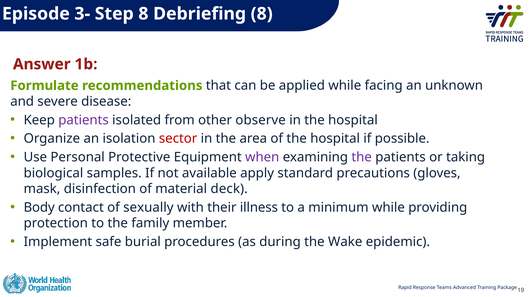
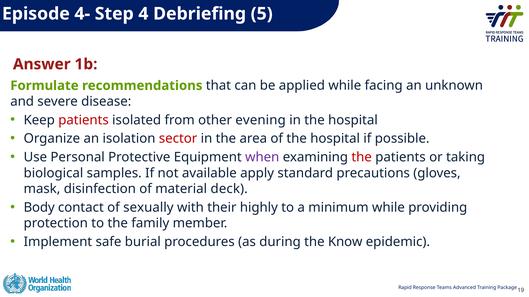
3-: 3- -> 4- (82, 14)
Step 8: 8 -> 4 (143, 14)
Debriefing 8: 8 -> 5 (262, 14)
patients colour: purple -> red (84, 120)
observe: observe -> evening (261, 120)
the colour: purple -> red (362, 157)
illness: illness -> highly (259, 208)
Wake: Wake -> Know (345, 242)
